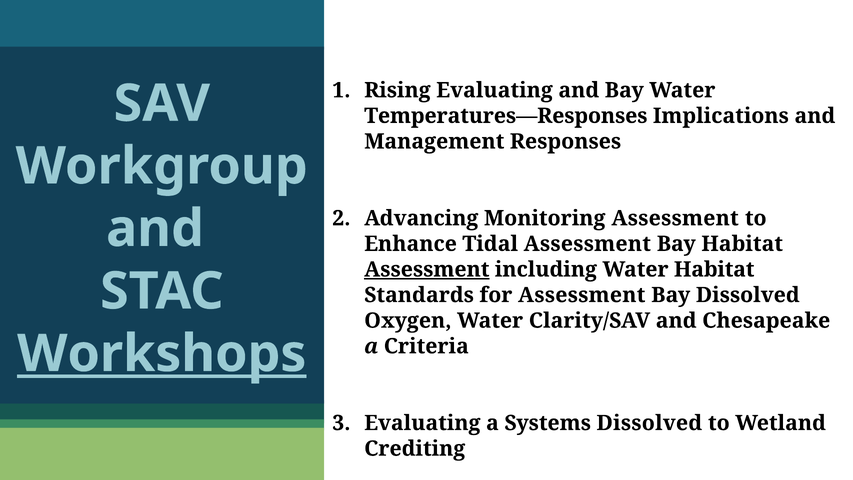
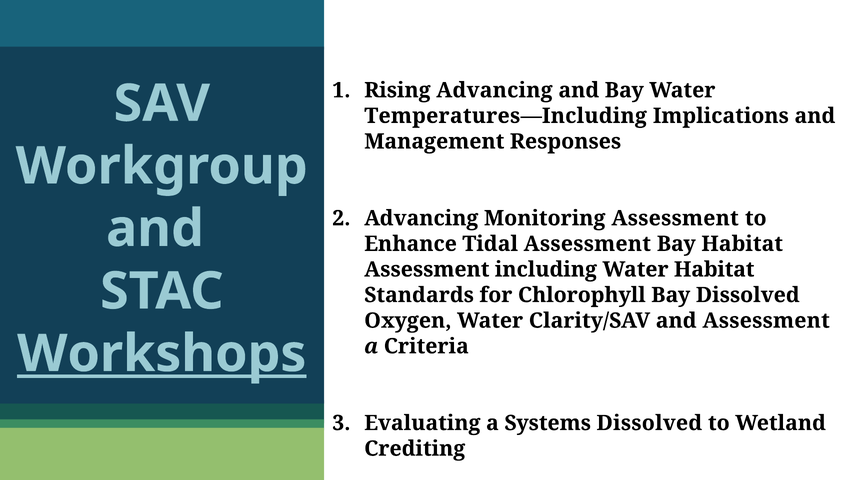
Rising Evaluating: Evaluating -> Advancing (494, 90)
Temperatures—Responses: Temperatures—Responses -> Temperatures—Including (506, 116)
Assessment underline: present -> none (427, 269)
for Assessment: Assessment -> Chlorophyll (582, 295)
and Chesapeake: Chesapeake -> Assessment (766, 321)
